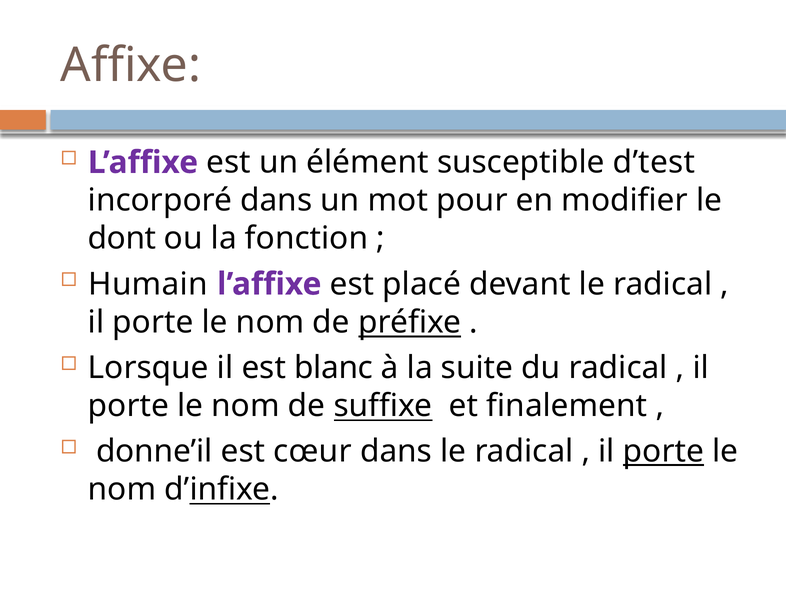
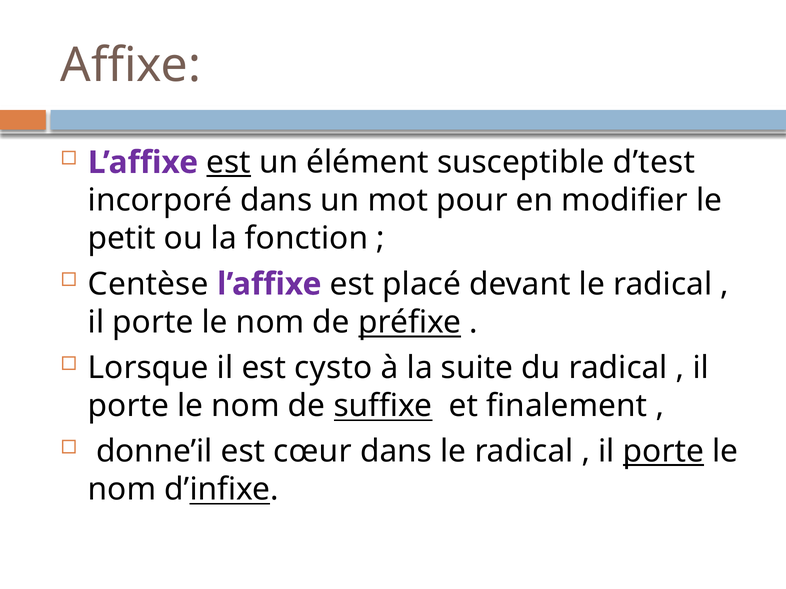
est underline: none -> present (229, 163)
dont: dont -> petit (122, 239)
Humain: Humain -> Centèse (148, 284)
blanc: blanc -> cysto (333, 368)
